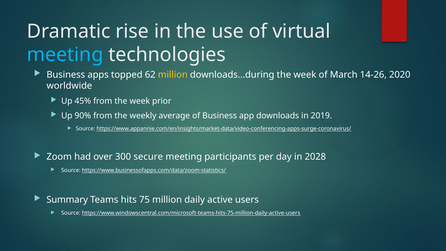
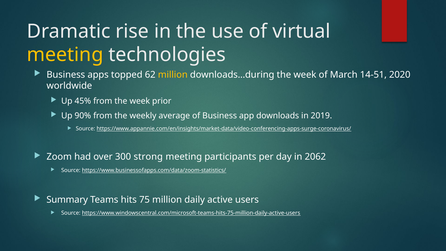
meeting colour: light blue -> yellow (65, 55)
14-26: 14-26 -> 14-51 (373, 75)
secure: secure -> strong (148, 157)
2028: 2028 -> 2062 (315, 157)
